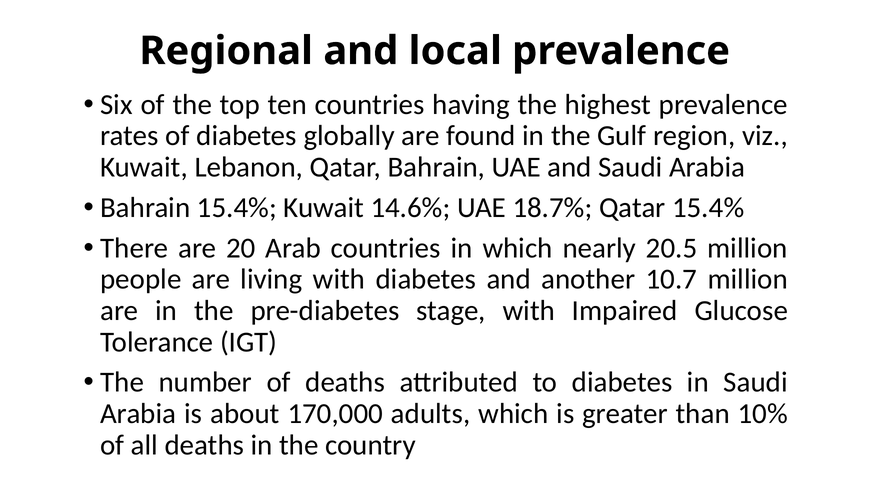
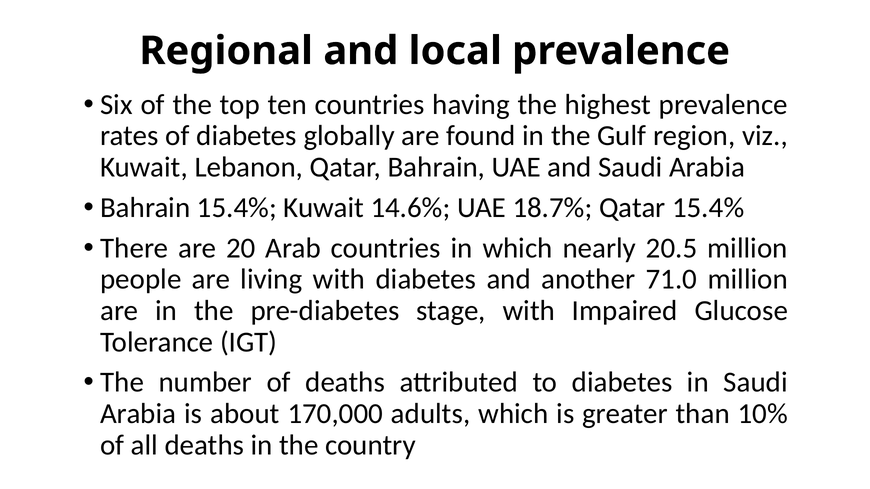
10.7: 10.7 -> 71.0 (671, 280)
